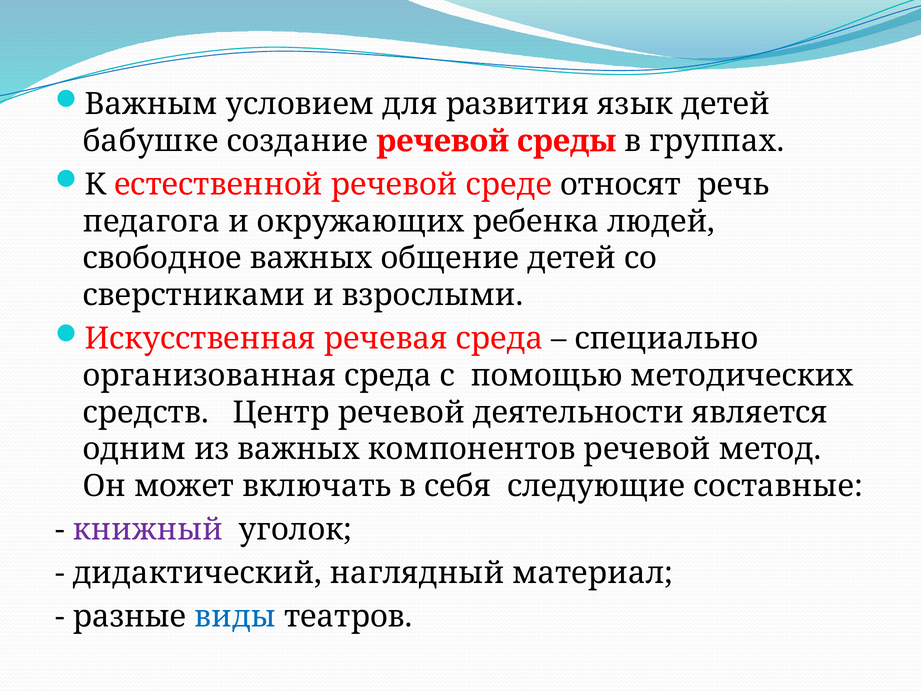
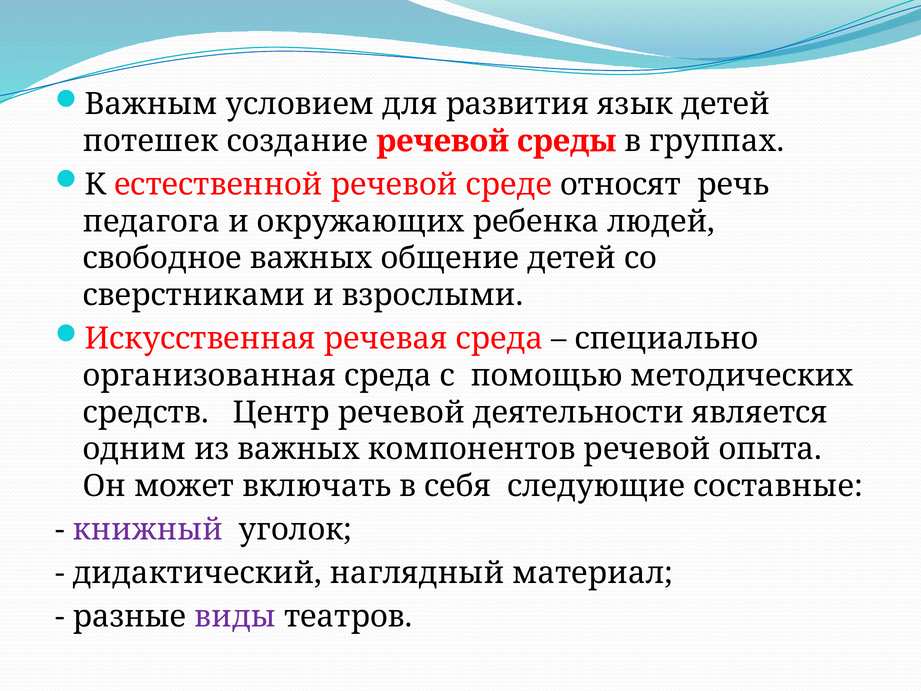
бабушке: бабушке -> потешек (151, 141)
метод: метод -> опыта (770, 449)
виды colour: blue -> purple (235, 616)
